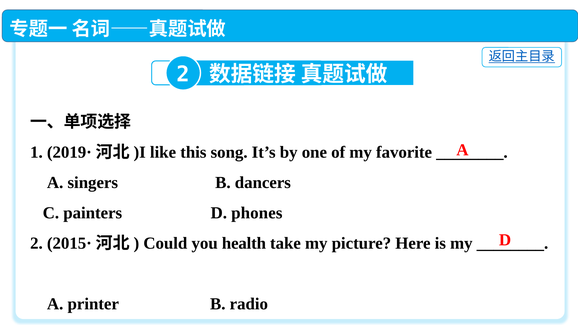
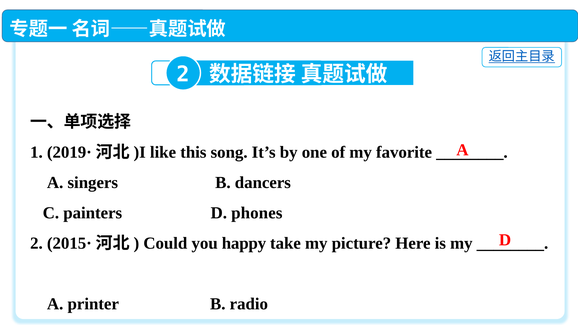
health: health -> happy (244, 243)
